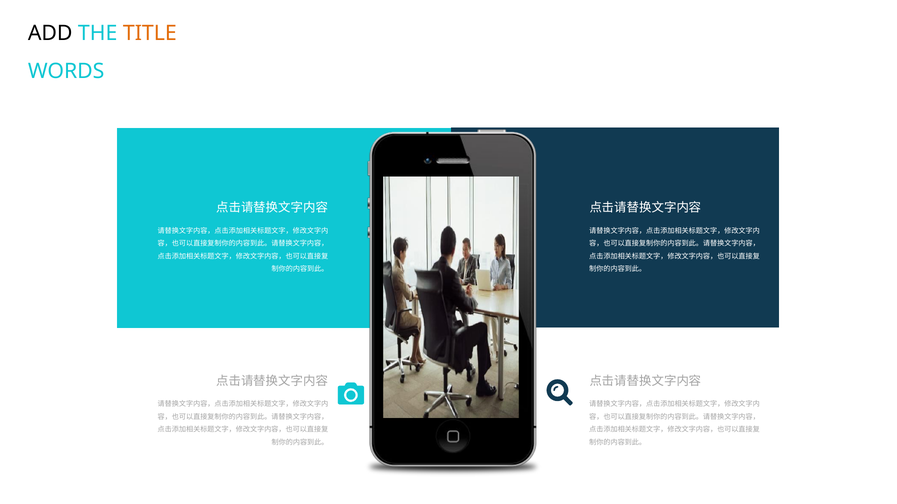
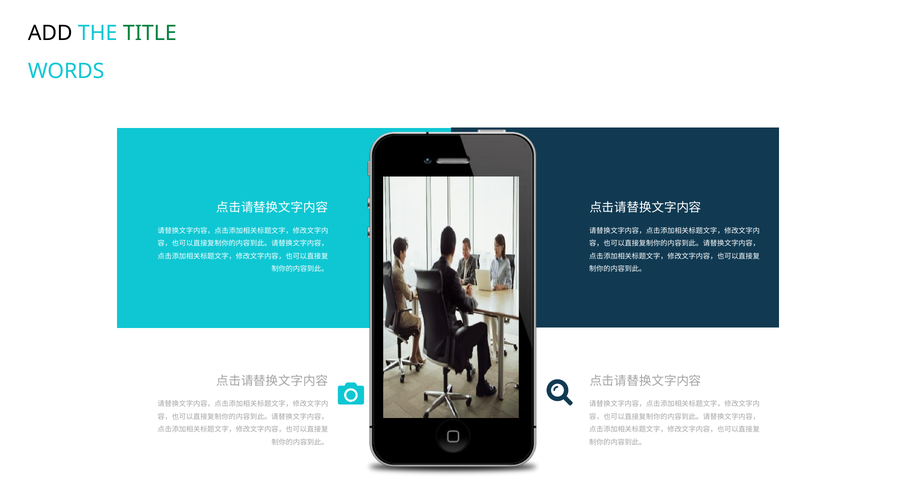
TITLE colour: orange -> green (150, 33)
